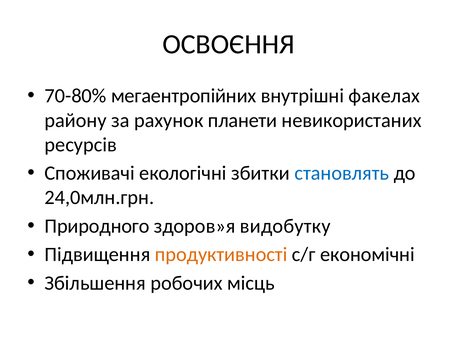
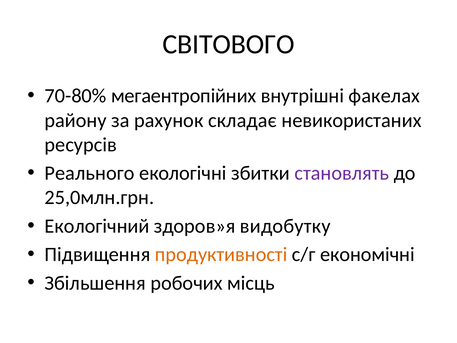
ОСВОЄННЯ: ОСВОЄННЯ -> СВІТОВОГО (228, 44)
планети: планети -> складає (242, 120)
Споживачі: Споживачі -> Реального (90, 173)
становлять colour: blue -> purple (342, 173)
24,0млн.грн: 24,0млн.грн -> 25,0млн.грн (99, 197)
Природного: Природного -> Екологічний (97, 226)
